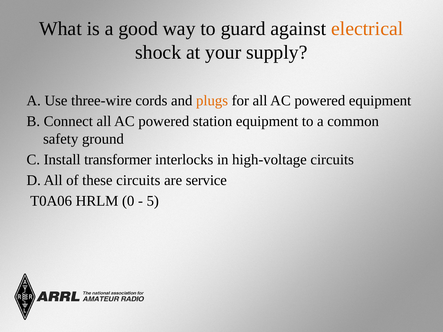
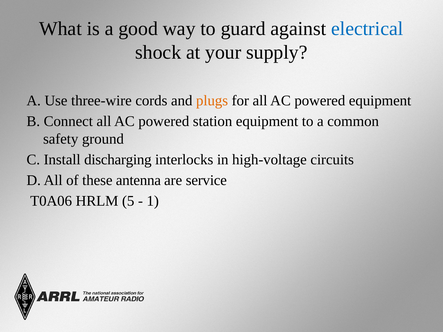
electrical colour: orange -> blue (367, 29)
transformer: transformer -> discharging (118, 160)
these circuits: circuits -> antenna (138, 180)
0: 0 -> 5 (128, 201)
5: 5 -> 1 (153, 201)
